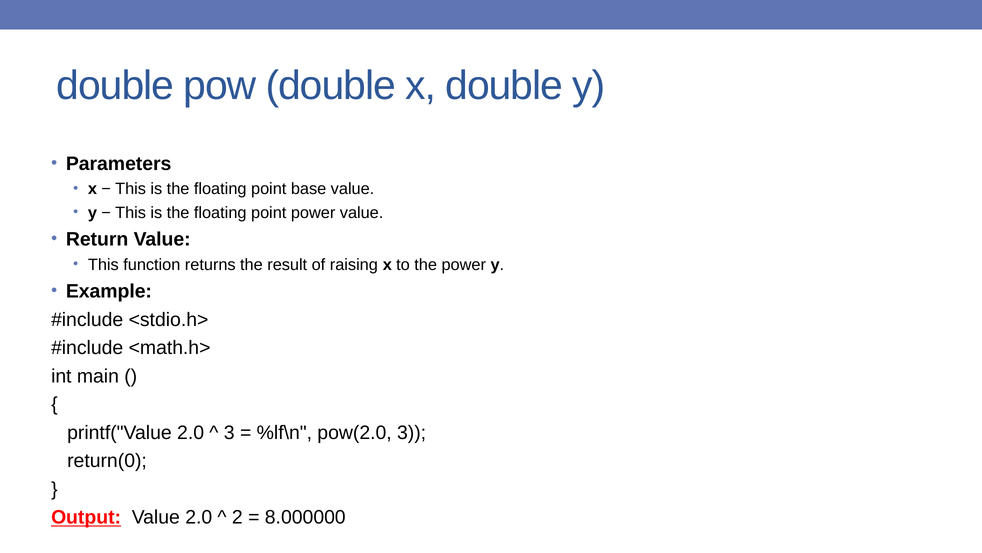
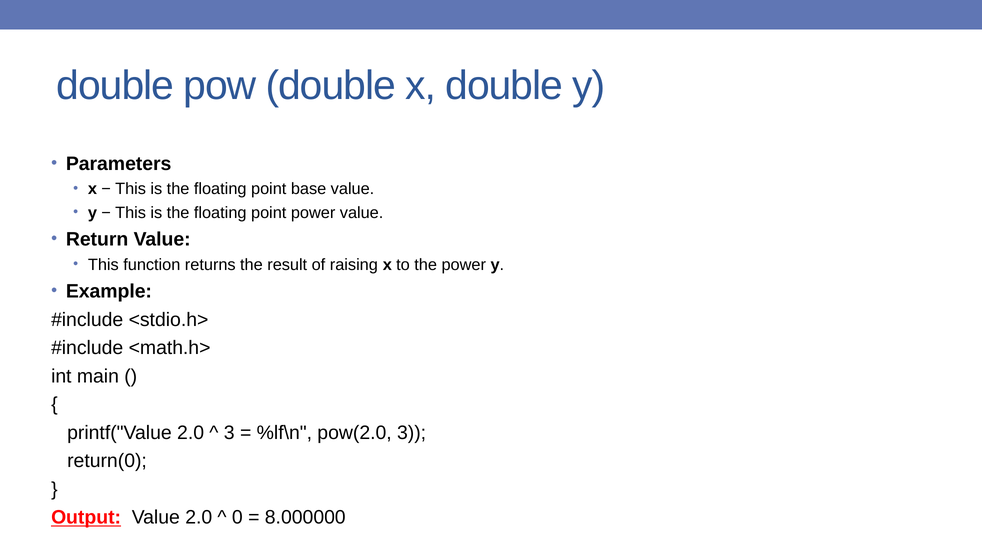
2: 2 -> 0 (237, 517)
